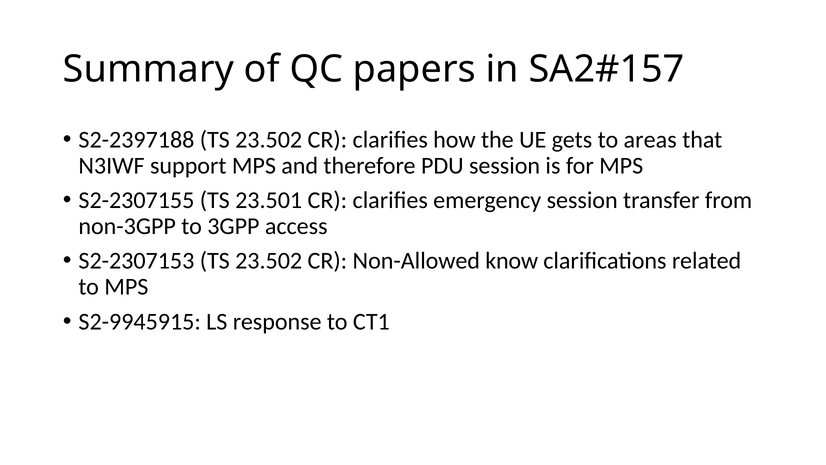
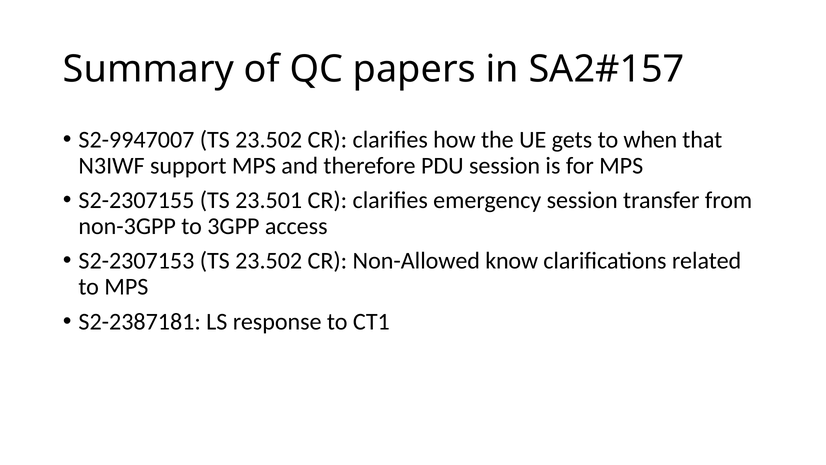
S2-2397188: S2-2397188 -> S2-9947007 (136, 140)
areas: areas -> when (650, 140)
S2-9945915: S2-9945915 -> S2-2387181 (140, 321)
